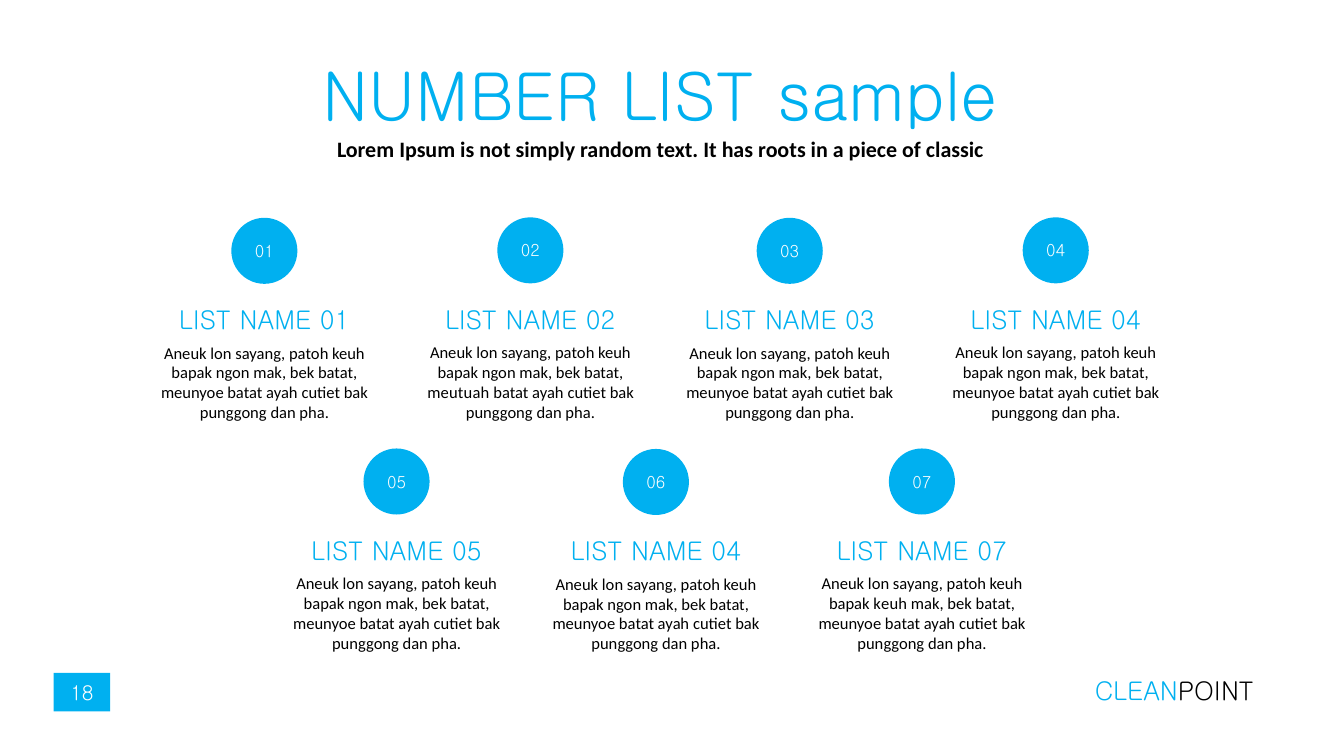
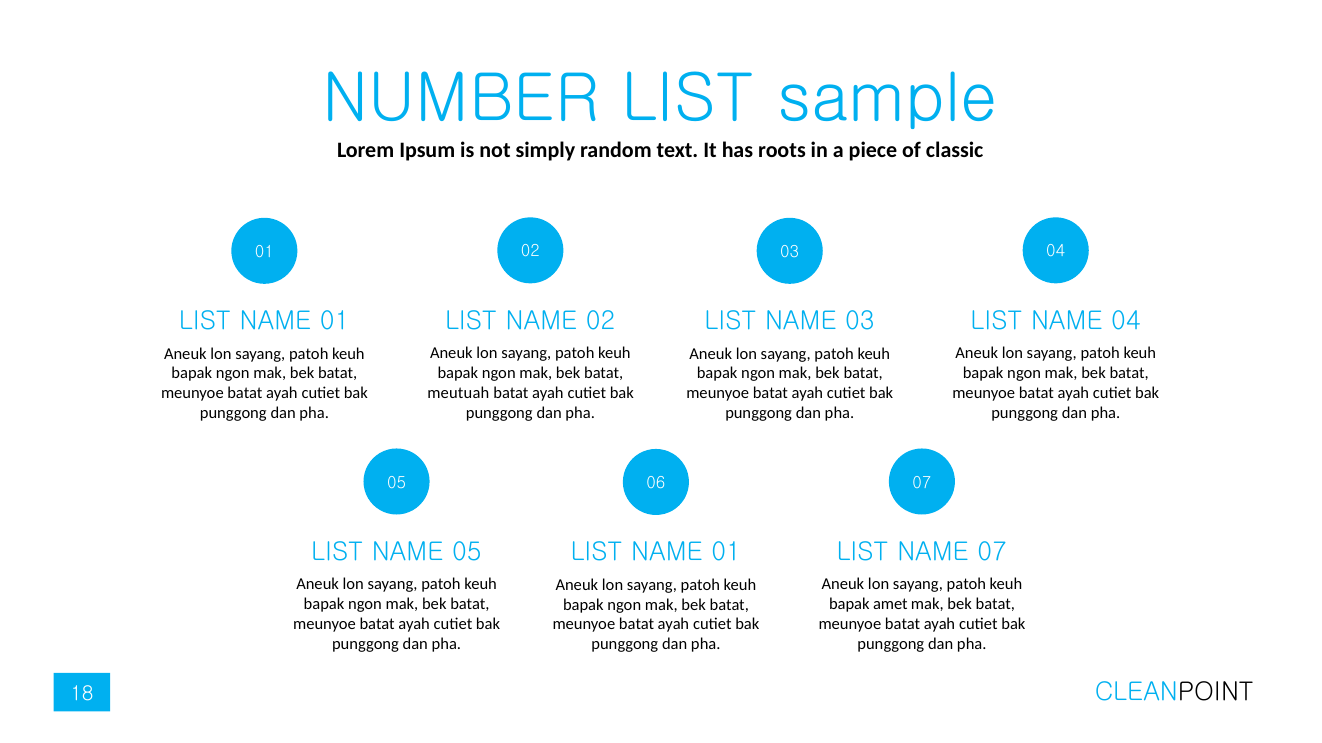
04: 04 -> 01 (726, 553)
bapak keuh: keuh -> amet (890, 605)
